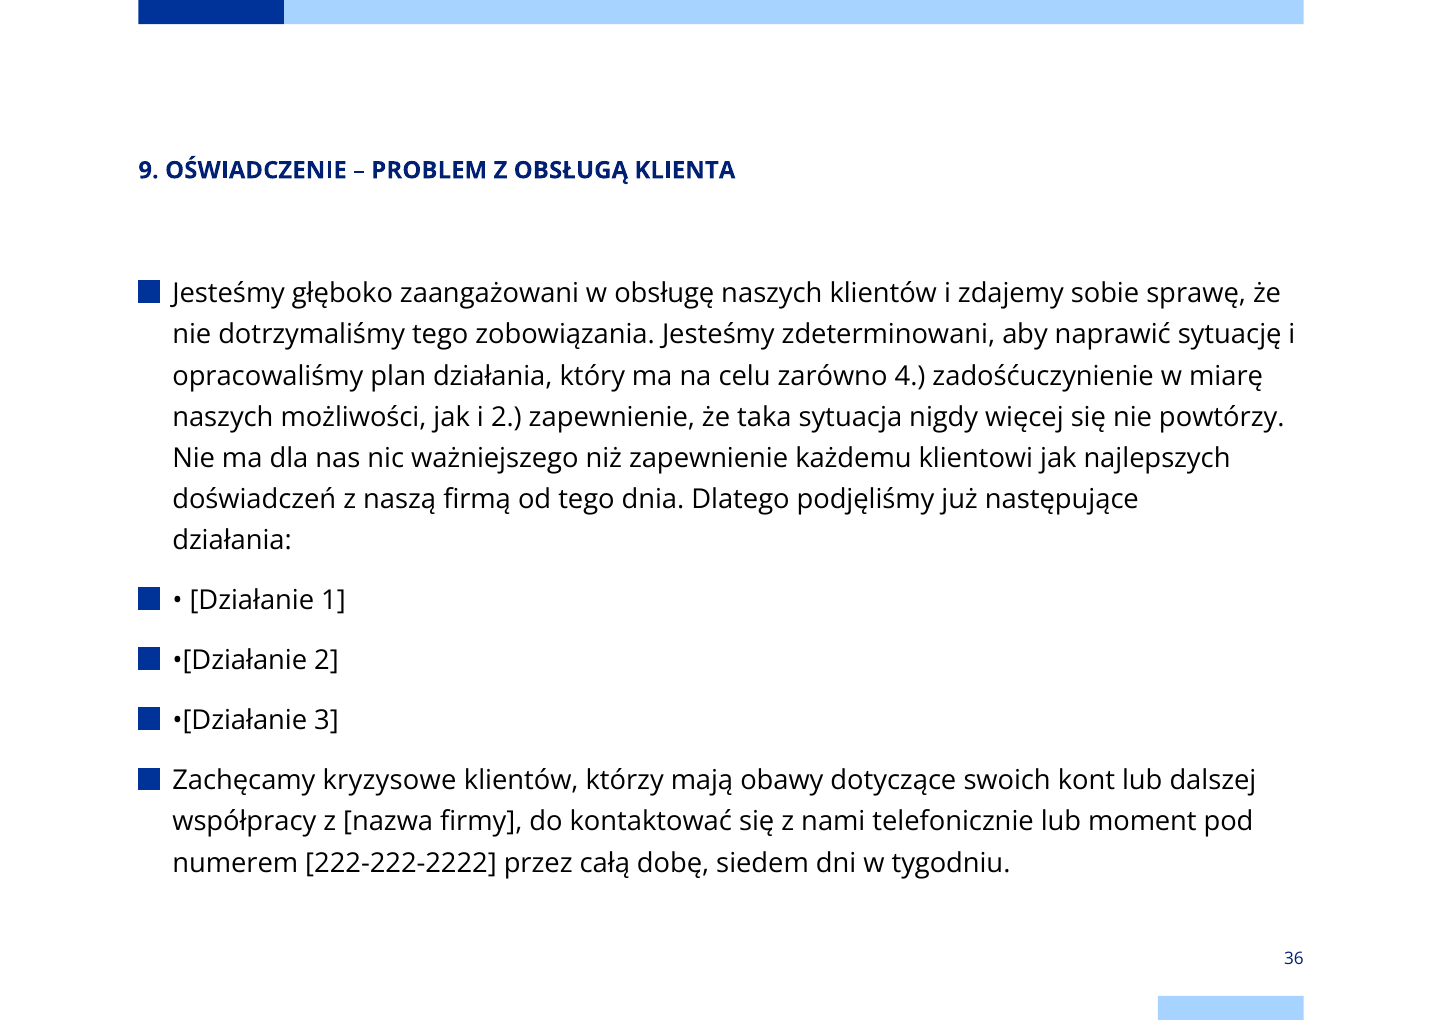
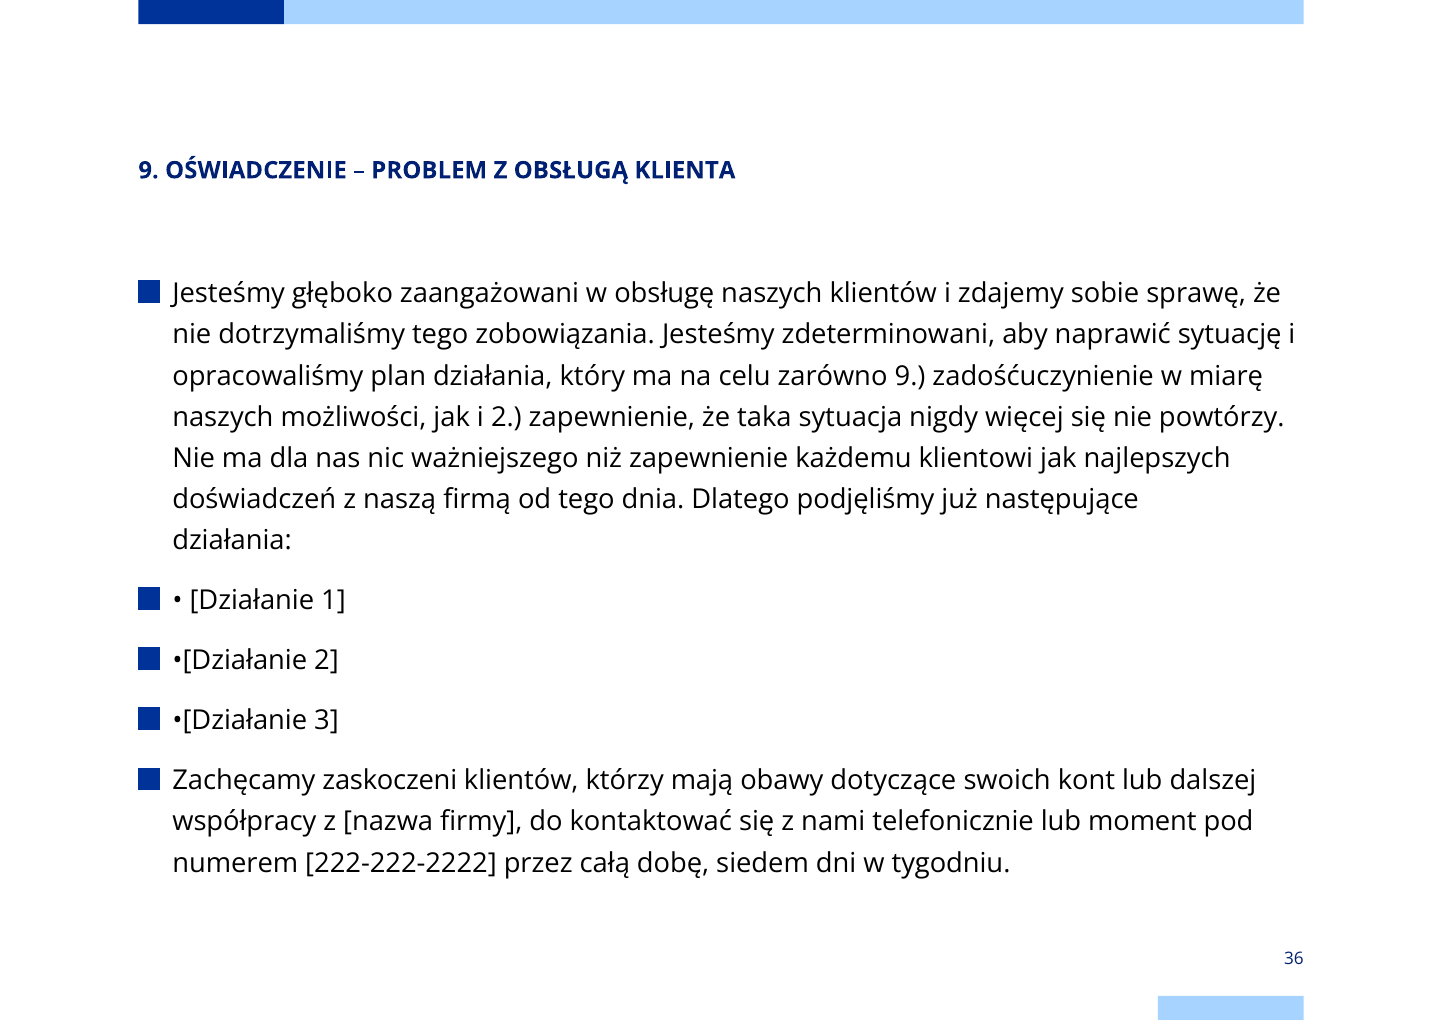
zarówno 4: 4 -> 9 (910, 376)
kryzysowe: kryzysowe -> zaskoczeni (390, 780)
